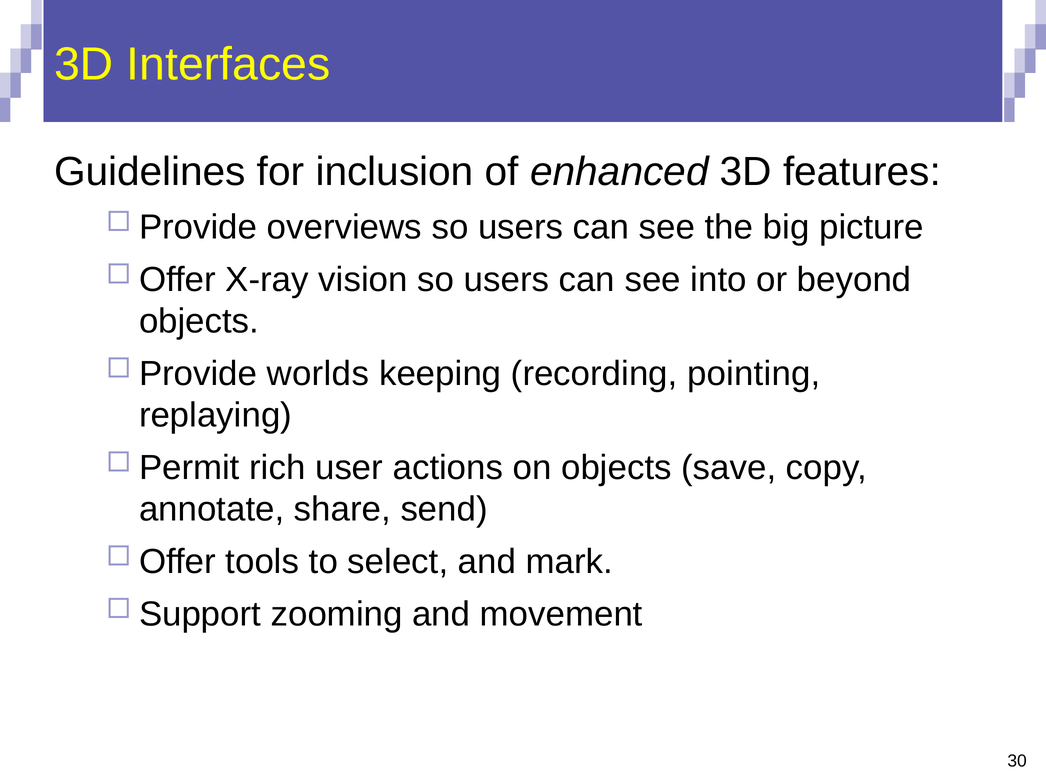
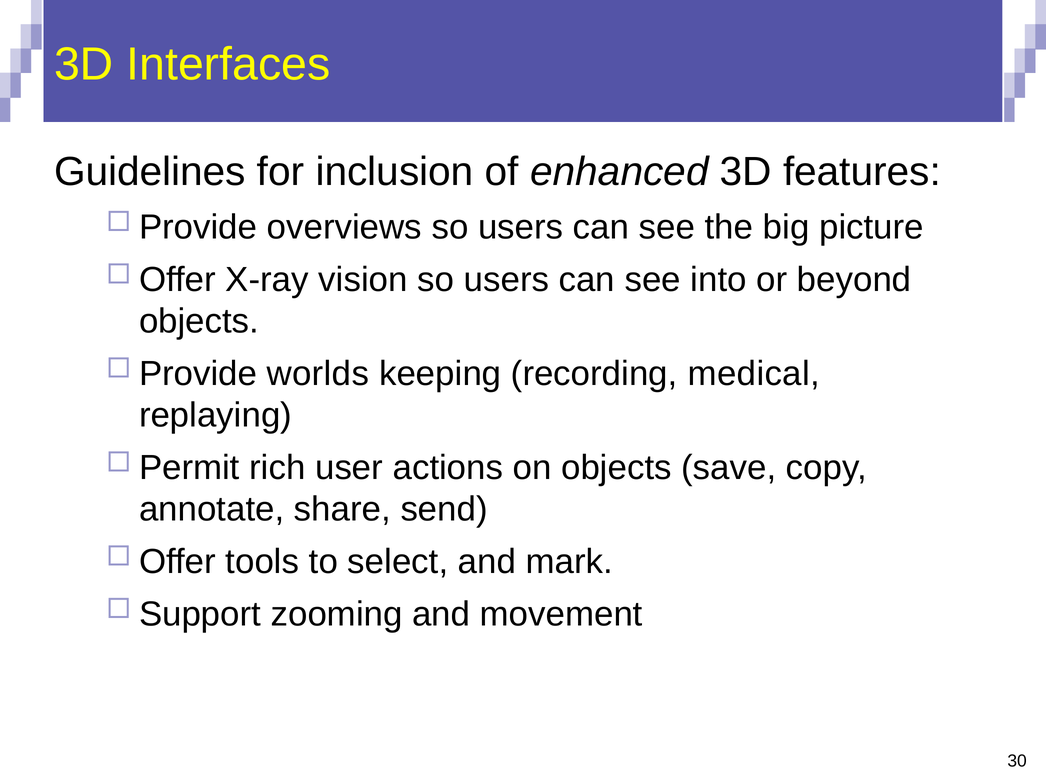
pointing: pointing -> medical (754, 374)
